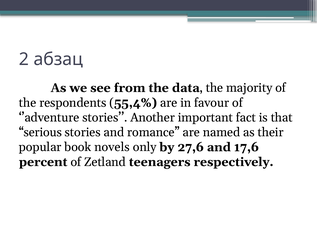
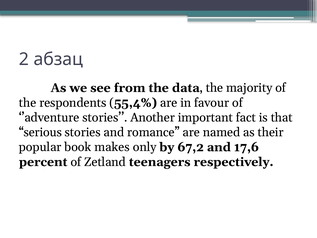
novels: novels -> makes (112, 147)
27,6: 27,6 -> 67,2 (191, 147)
